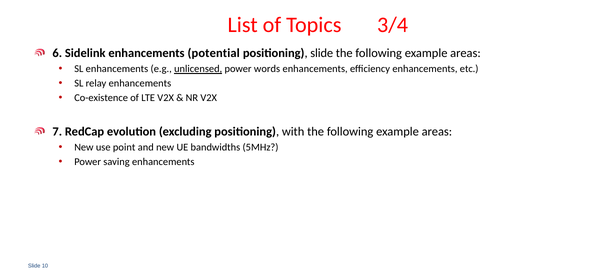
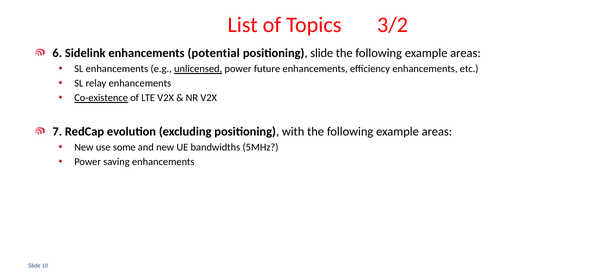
3/4: 3/4 -> 3/2 (393, 25)
words: words -> future (267, 69)
Co-existence underline: none -> present (101, 98)
point: point -> some (124, 148)
